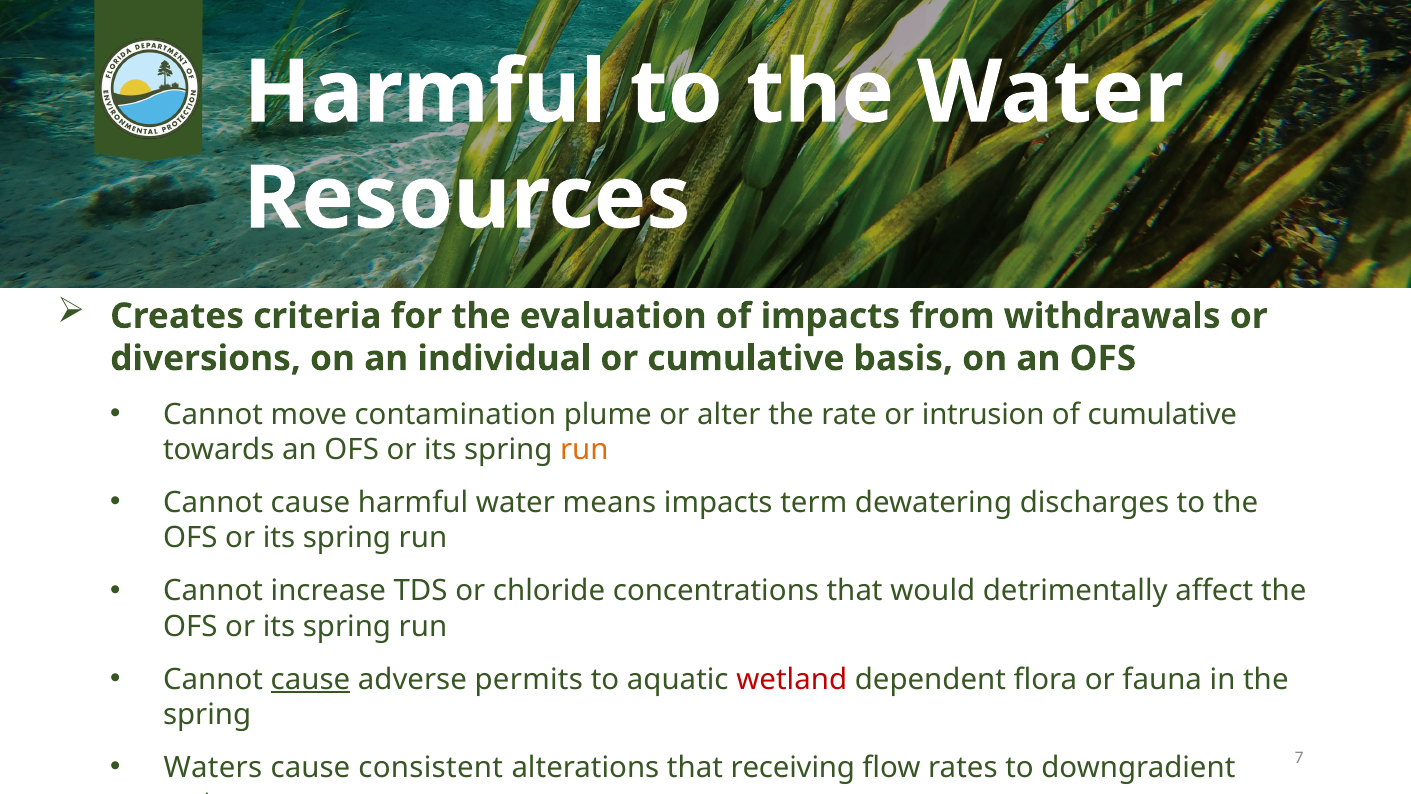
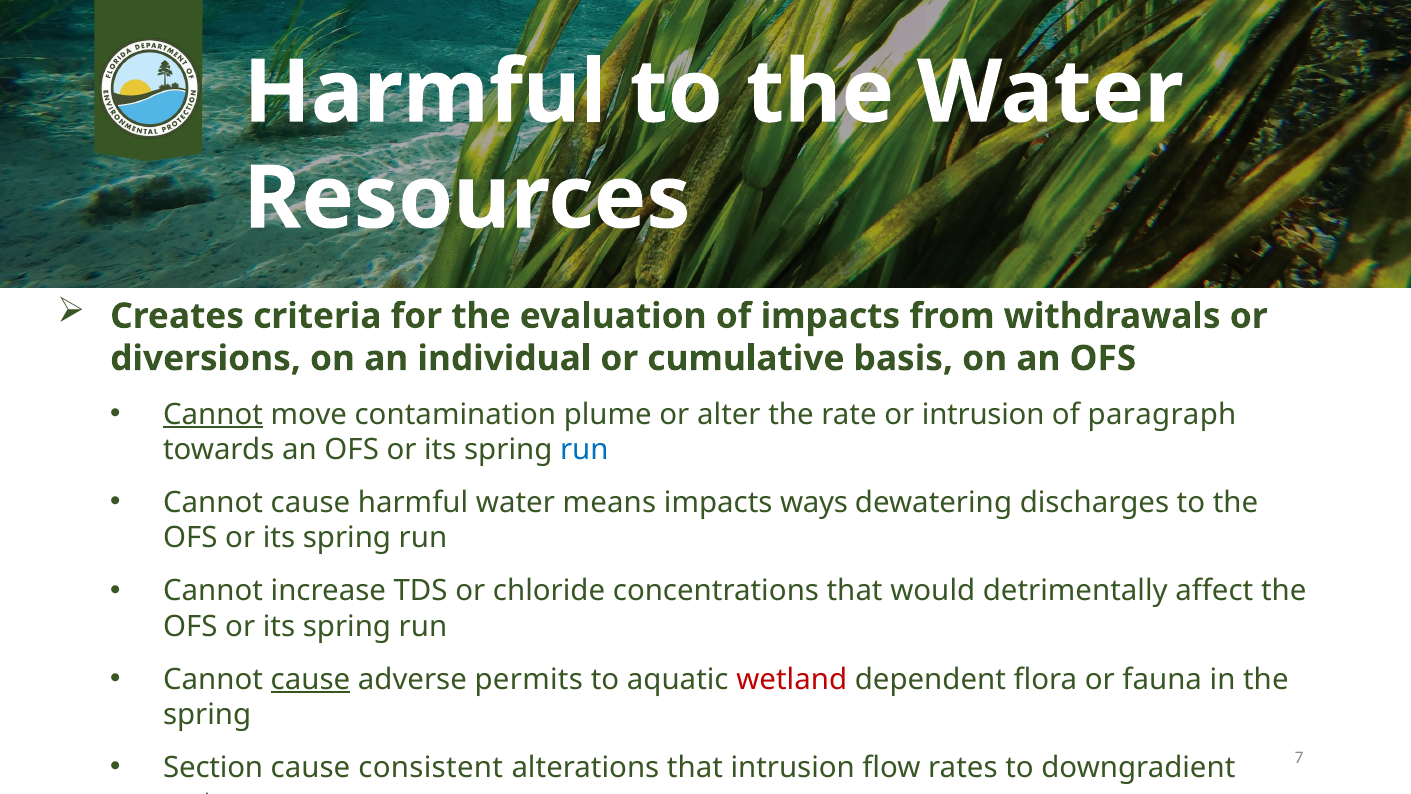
Cannot underline: none -> present (213, 414)
of cumulative: cumulative -> paragraph (1162, 414)
run colour: orange -> blue (584, 450)
term: term -> ways (814, 503)
Waters: Waters -> Section (213, 767)
that receiving: receiving -> intrusion (793, 767)
